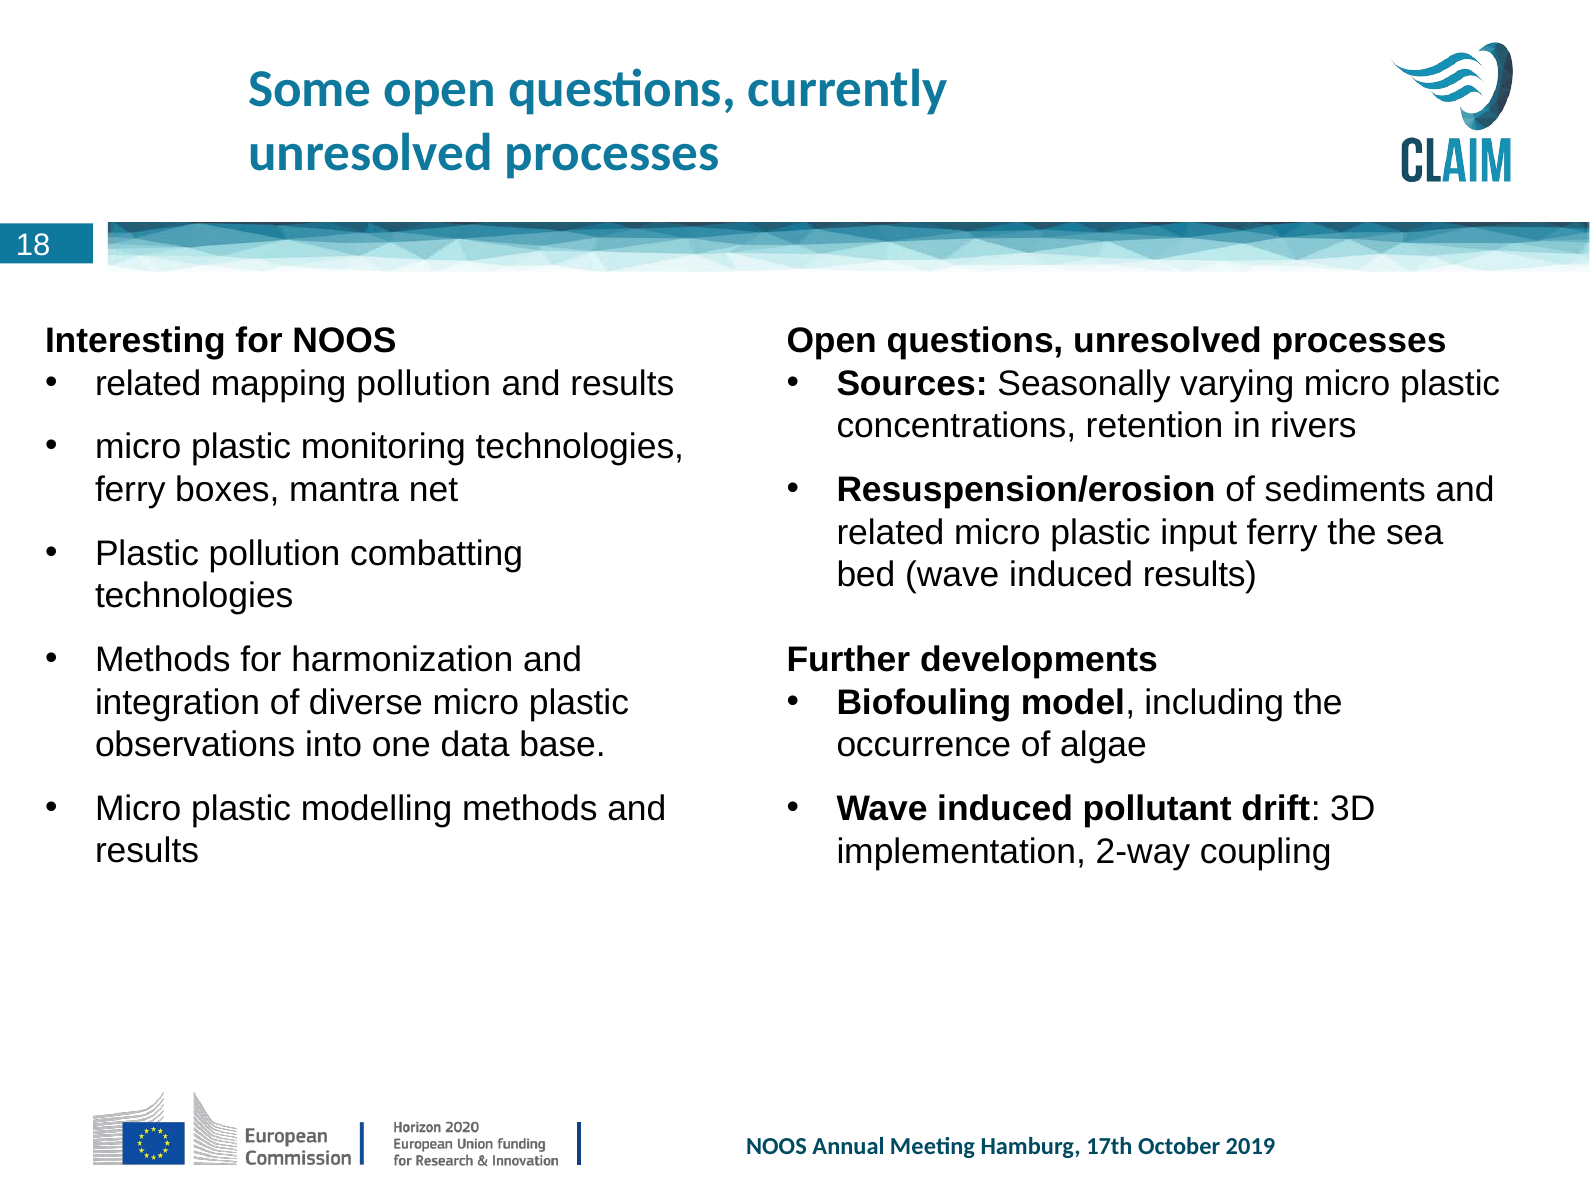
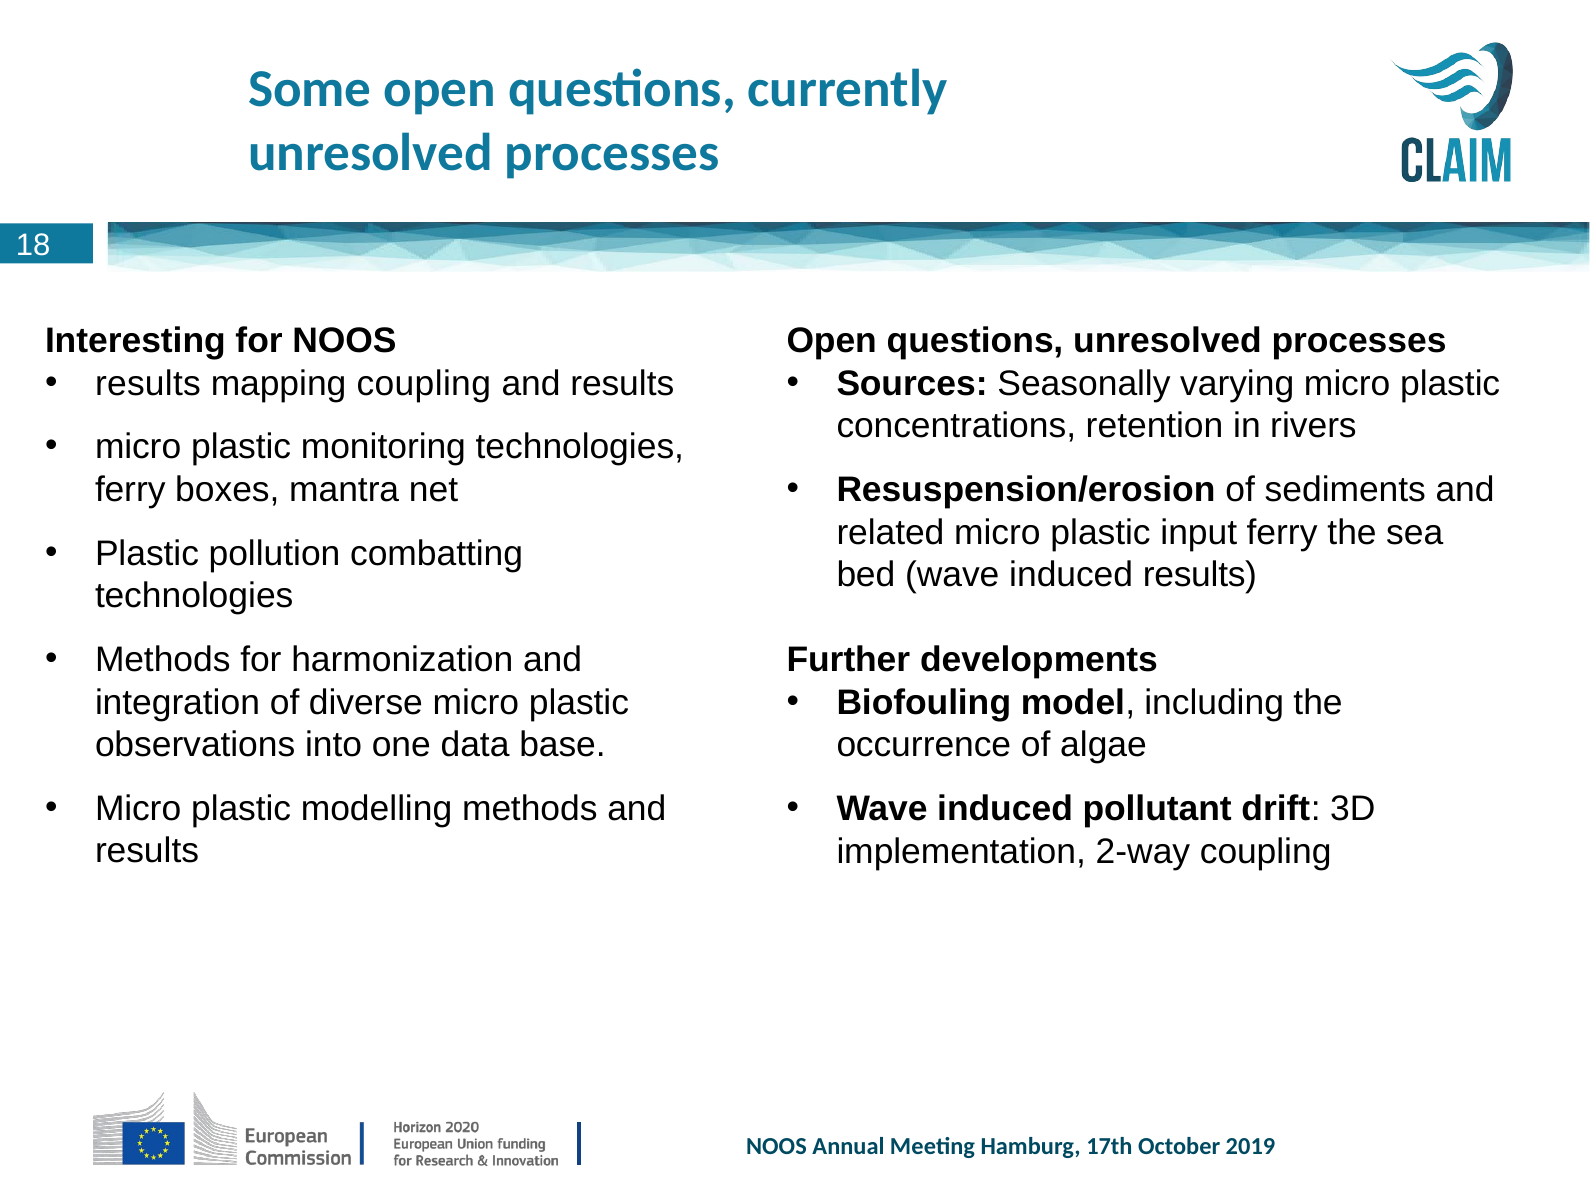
related: related -> results (148, 383)
mapping pollution: pollution -> coupling (424, 383)
